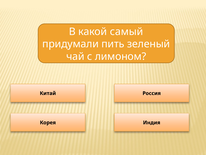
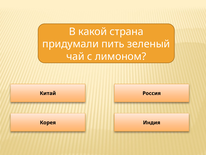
самый: самый -> страна (127, 32)
